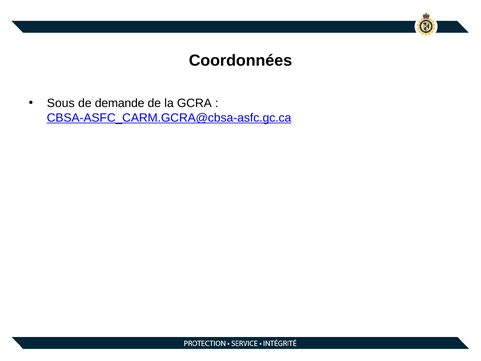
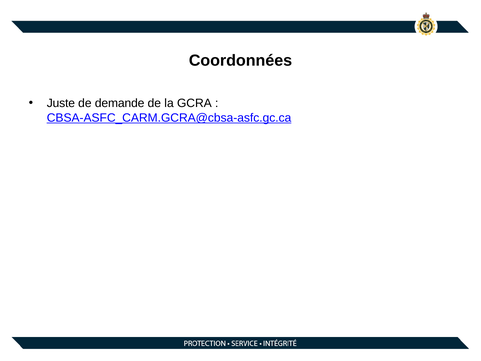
Sous: Sous -> Juste (61, 103)
